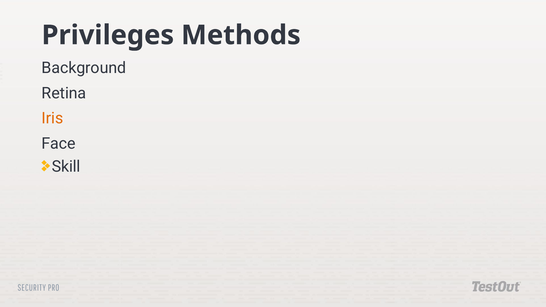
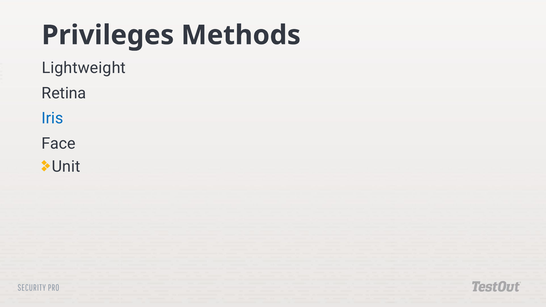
Background: Background -> Lightweight (84, 68)
Iris colour: orange -> blue (52, 118)
Skill: Skill -> Unit (66, 167)
